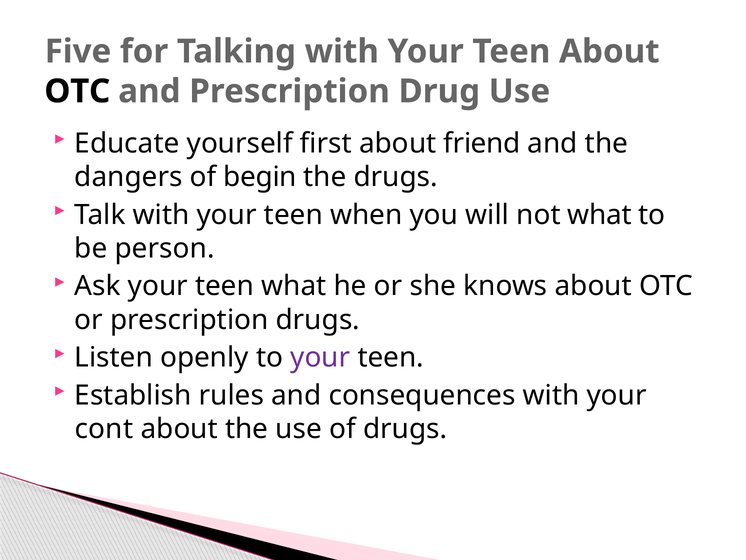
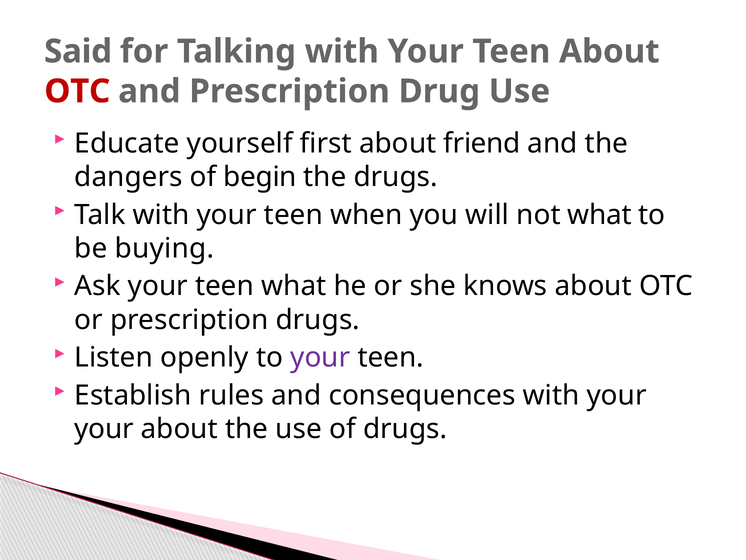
Five: Five -> Said (78, 51)
OTC colour: black -> red (77, 91)
person: person -> buying (164, 248)
cont: cont -> your (104, 429)
